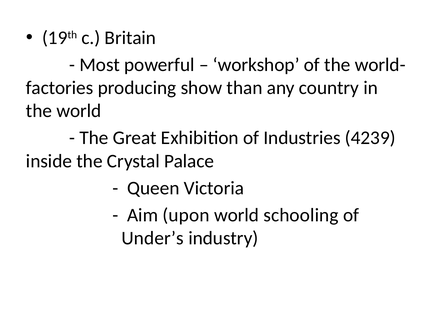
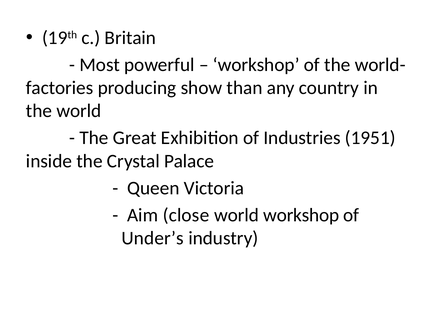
4239: 4239 -> 1951 (370, 138)
upon: upon -> close (186, 215)
world schooling: schooling -> workshop (301, 215)
